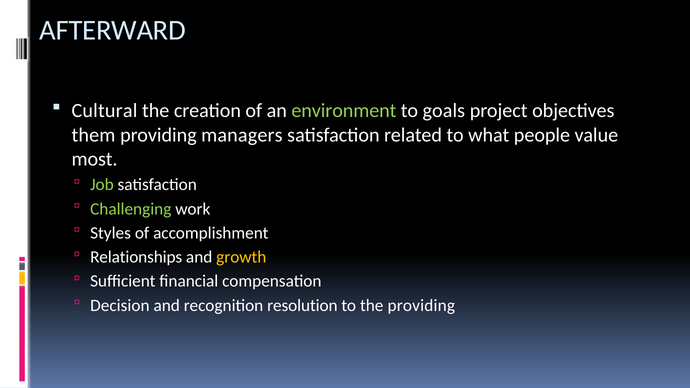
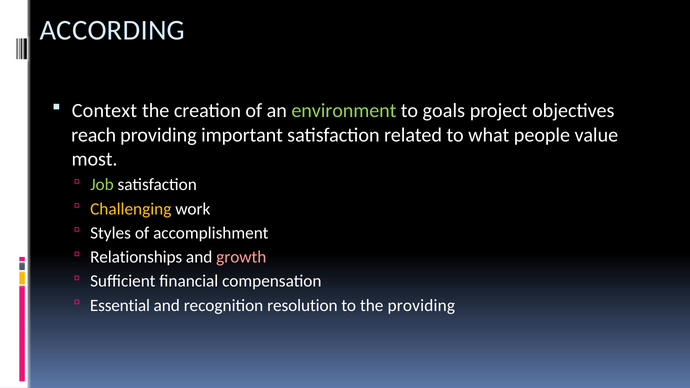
AFTERWARD: AFTERWARD -> ACCORDING (112, 30)
Cultural: Cultural -> Context (104, 111)
them: them -> reach (94, 135)
managers: managers -> important (242, 135)
Challenging colour: light green -> yellow (131, 209)
growth colour: yellow -> pink (241, 257)
Decision: Decision -> Essential (120, 305)
